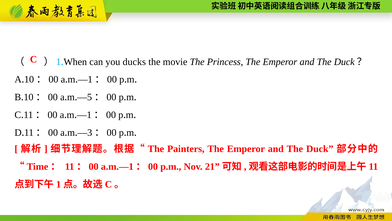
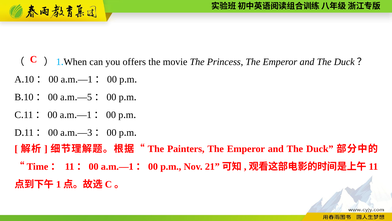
ducks: ducks -> offers (134, 62)
